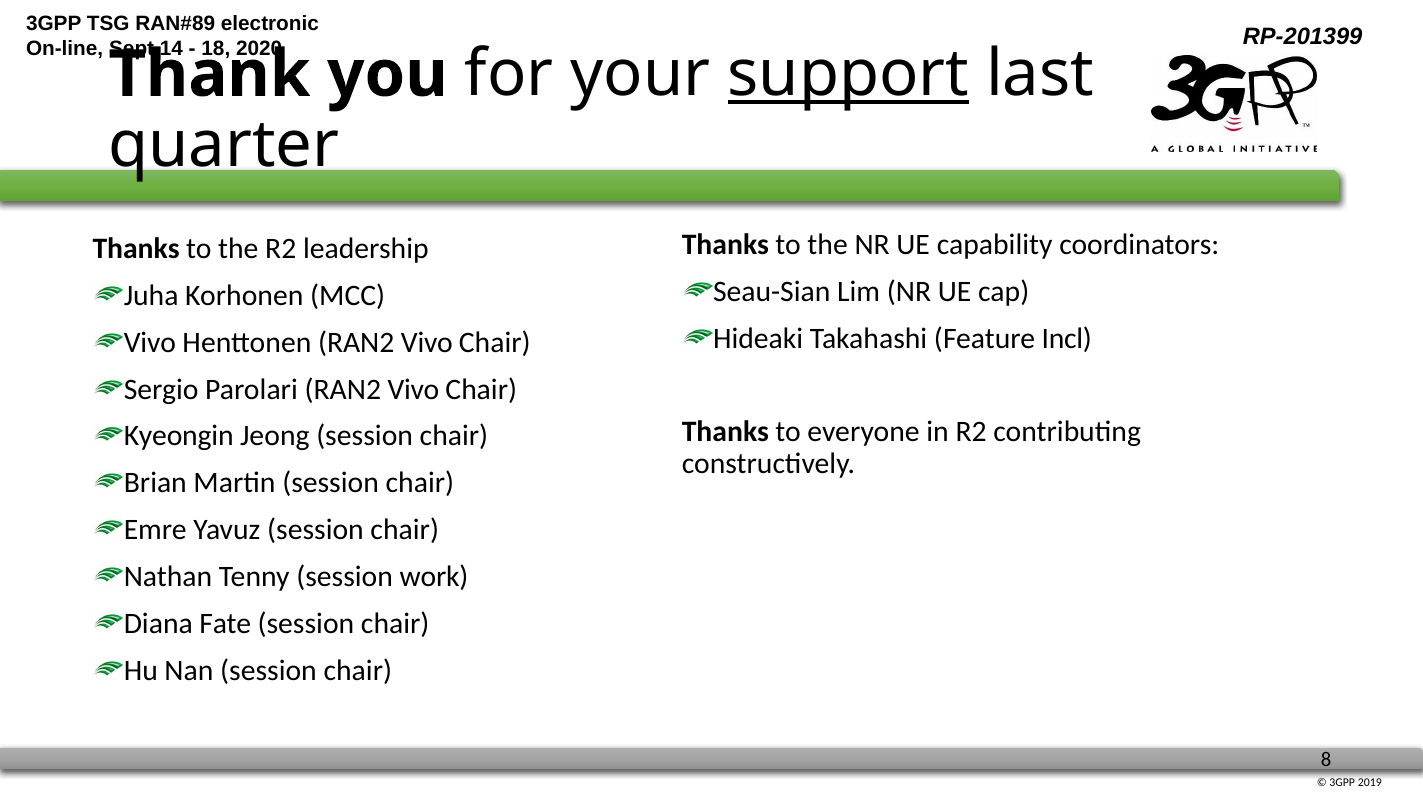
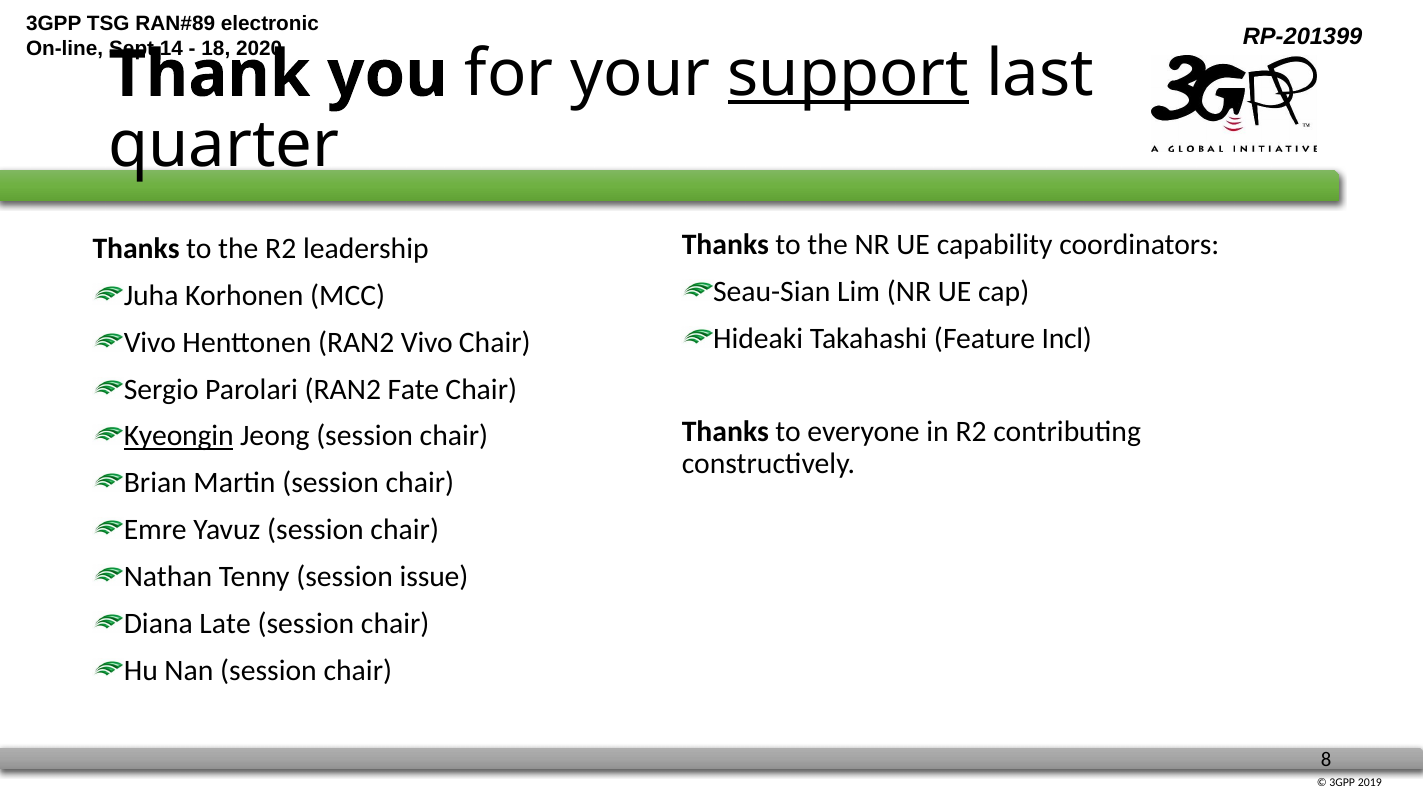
Parolari RAN2 Vivo: Vivo -> Fate (413, 390)
Kyeongin underline: none -> present (179, 436)
work: work -> issue (434, 577)
Fate: Fate -> Late (225, 624)
